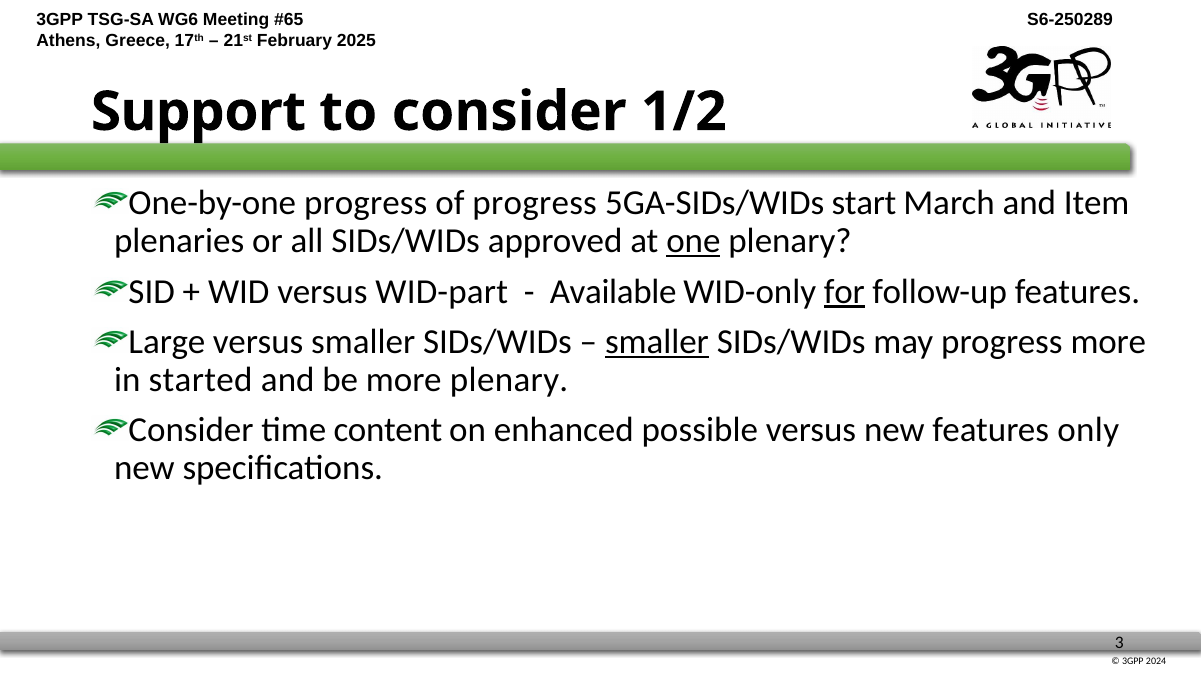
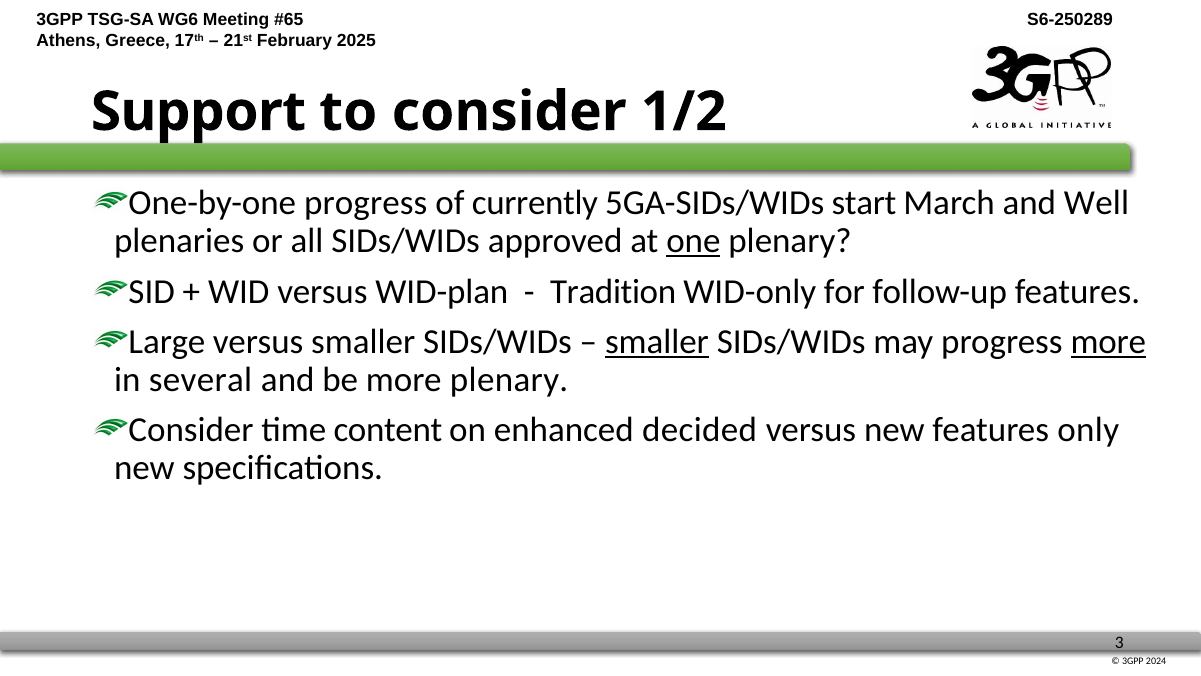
of progress: progress -> currently (535, 203)
Item: Item -> Well (1097, 203)
WID-part: WID-part -> WID-plan (442, 291)
Available: Available -> Tradition (613, 291)
for underline: present -> none (844, 291)
more underline: none -> present (1108, 342)
started: started -> several (201, 379)
possible: possible -> decided (700, 430)
